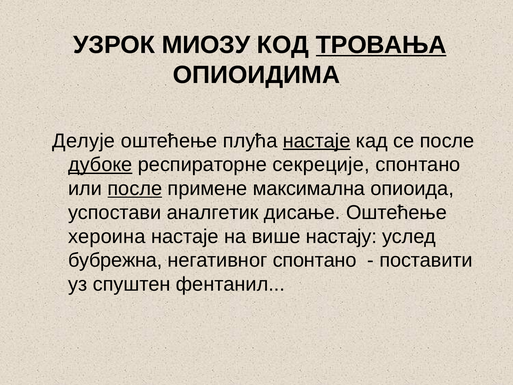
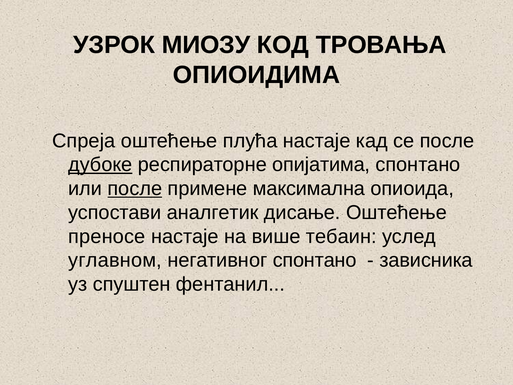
ТРОВАЊА underline: present -> none (381, 45)
Делује: Делује -> Спреја (84, 141)
настаје underline: present -> none (317, 141)
секреције: секреције -> опијатима (321, 165)
хероина: хероина -> преносе (107, 236)
настају: настају -> тебаин (341, 236)
бубрежна: бубрежна -> углавном (115, 260)
поставити: поставити -> зависника (426, 260)
